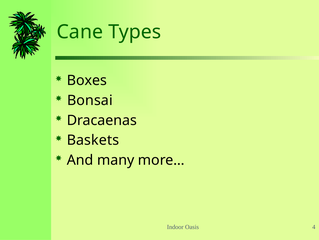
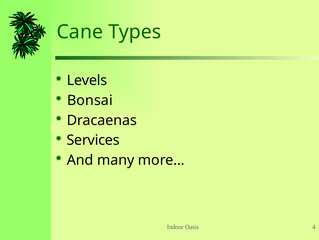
Boxes: Boxes -> Levels (87, 80)
Baskets: Baskets -> Services (93, 140)
